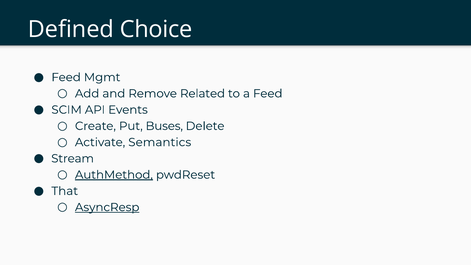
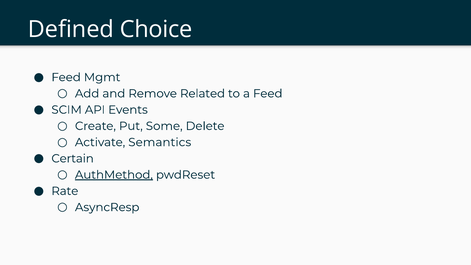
Buses: Buses -> Some (164, 126)
Stream: Stream -> Certain (73, 158)
That: That -> Rate (65, 191)
AsyncResp underline: present -> none (107, 207)
